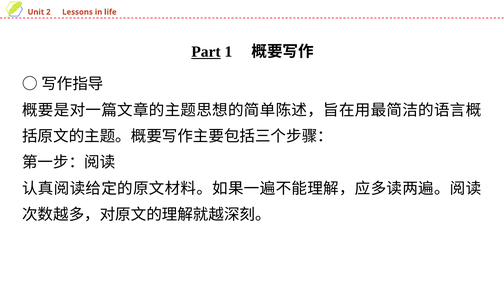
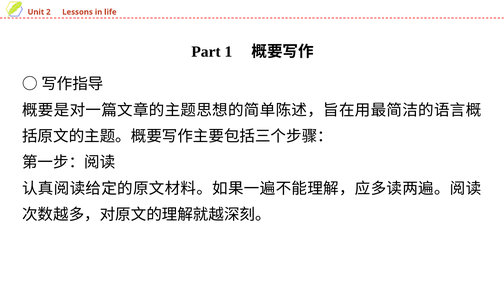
Part underline: present -> none (206, 52)
